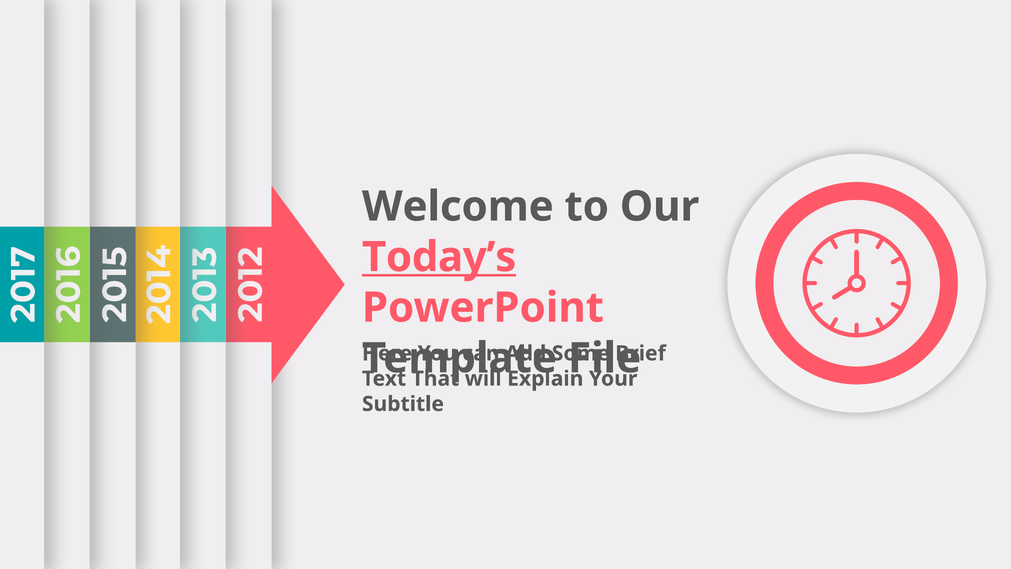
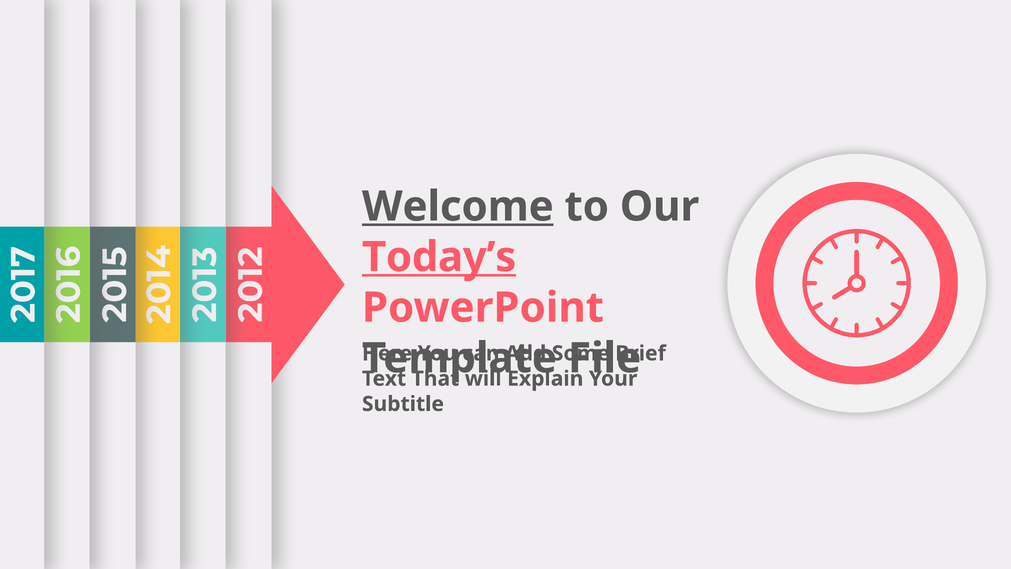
Welcome underline: none -> present (458, 207)
